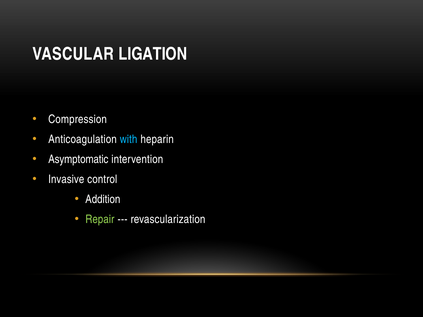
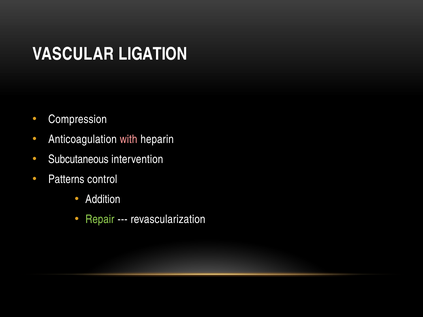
with colour: light blue -> pink (129, 139)
Asymptomatic: Asymptomatic -> Subcutaneous (78, 159)
Invasive: Invasive -> Patterns (66, 179)
